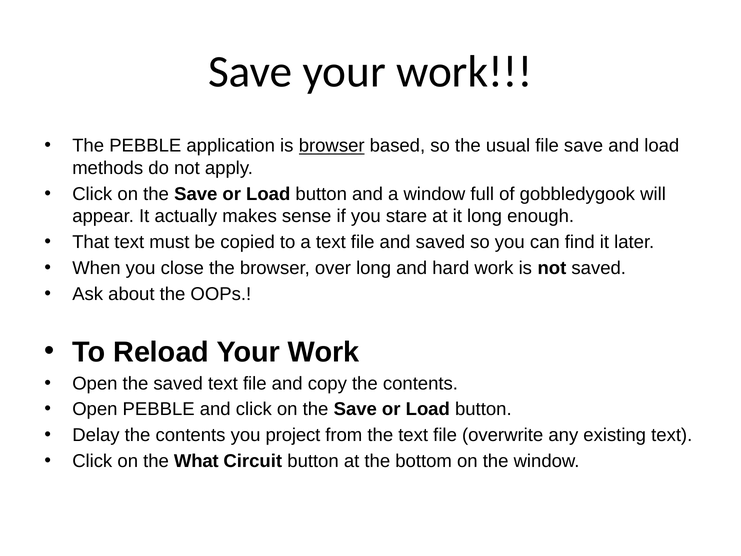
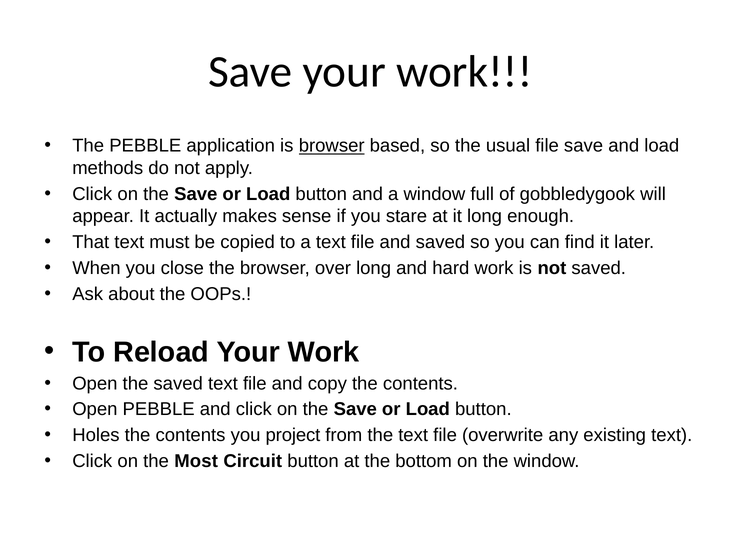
Delay: Delay -> Holes (96, 435)
What: What -> Most (196, 461)
